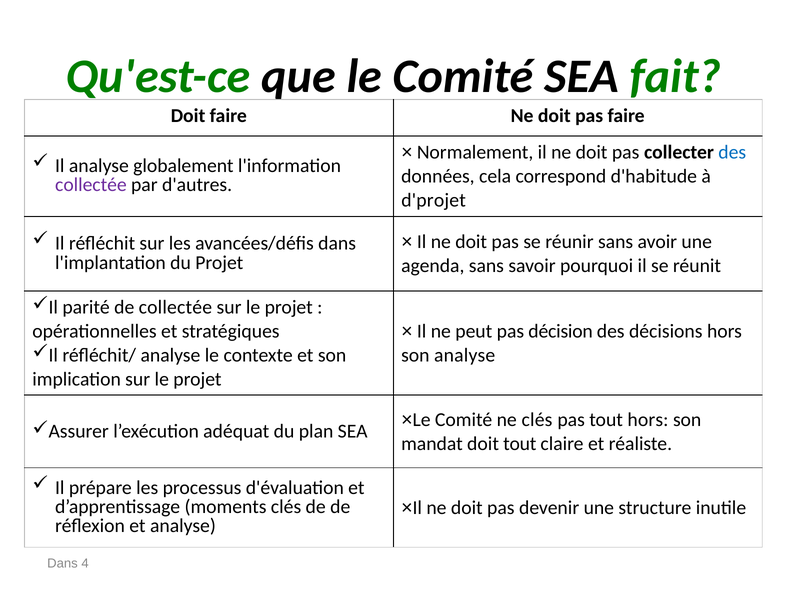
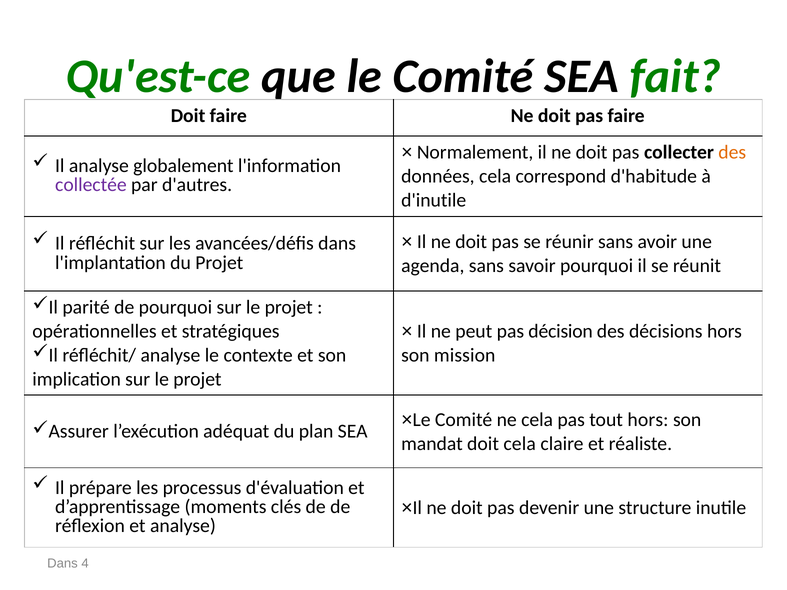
des colour: blue -> orange (732, 152)
d'projet: d'projet -> d'inutile (434, 200)
de collectée: collectée -> pourquoi (175, 307)
son analyse: analyse -> mission (465, 355)
ne clés: clés -> cela (537, 420)
doit tout: tout -> cela (520, 444)
